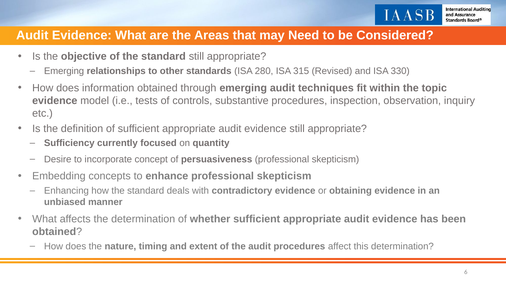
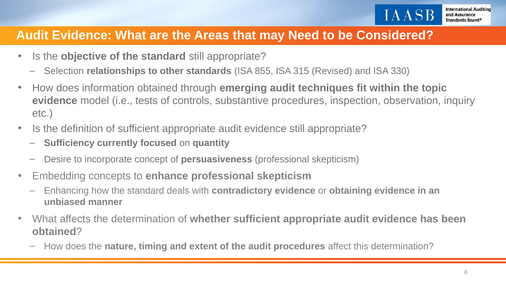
Emerging: Emerging -> Selection (64, 71)
280: 280 -> 855 (264, 71)
